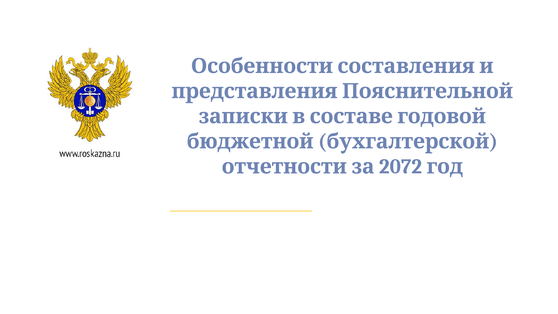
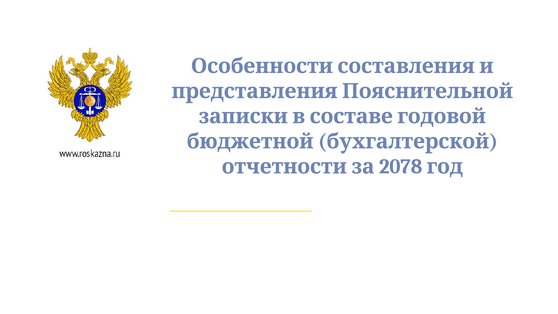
2072: 2072 -> 2078 (401, 167)
